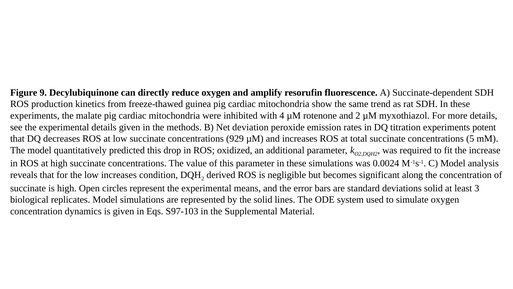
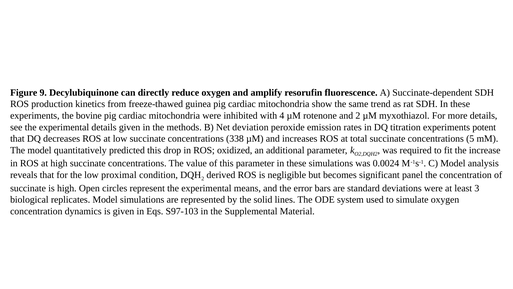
malate: malate -> bovine (89, 115)
929: 929 -> 338 (235, 139)
low increases: increases -> proximal (119, 175)
along: along -> panel (413, 175)
deviations solid: solid -> were (433, 188)
